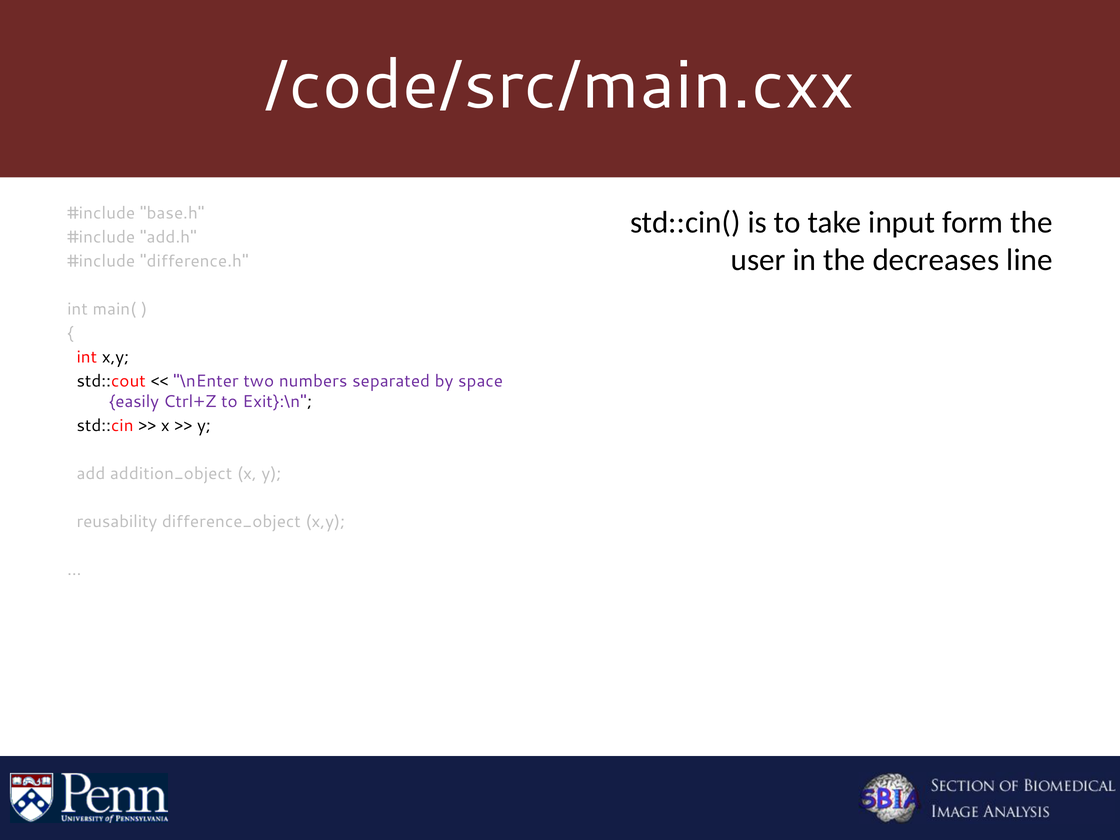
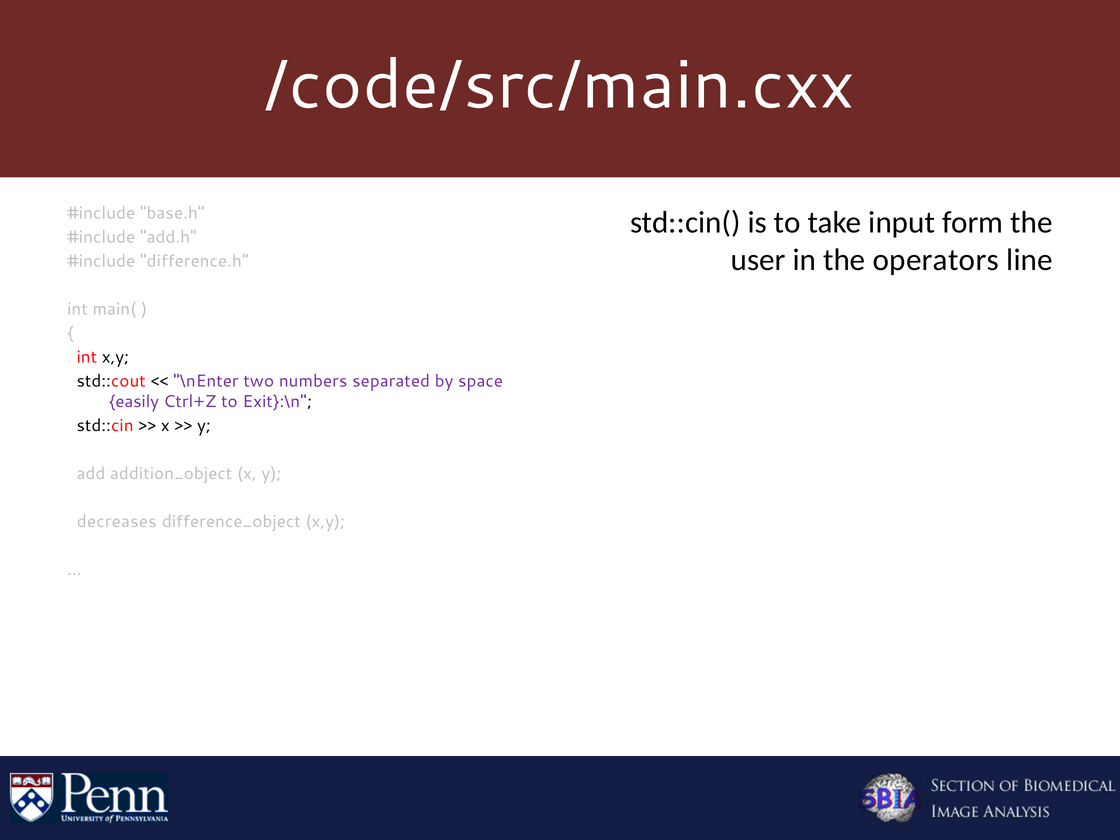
decreases: decreases -> operators (936, 260)
reusability: reusability -> decreases (117, 521)
